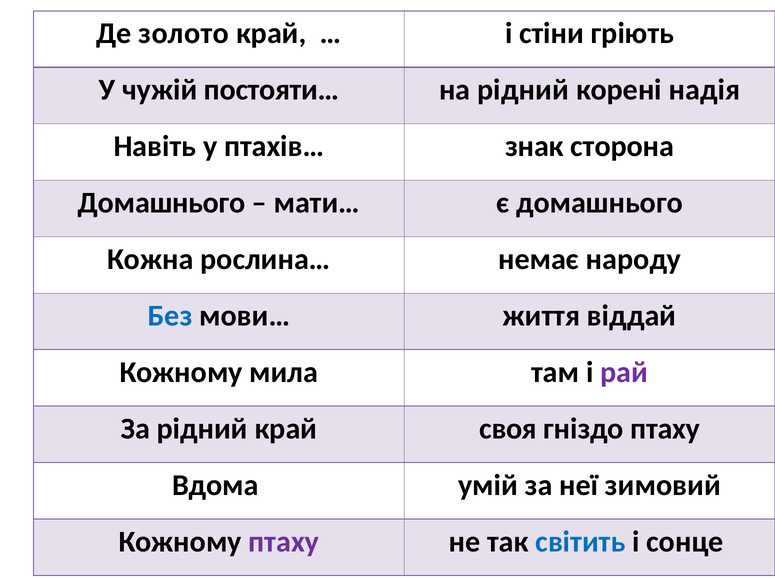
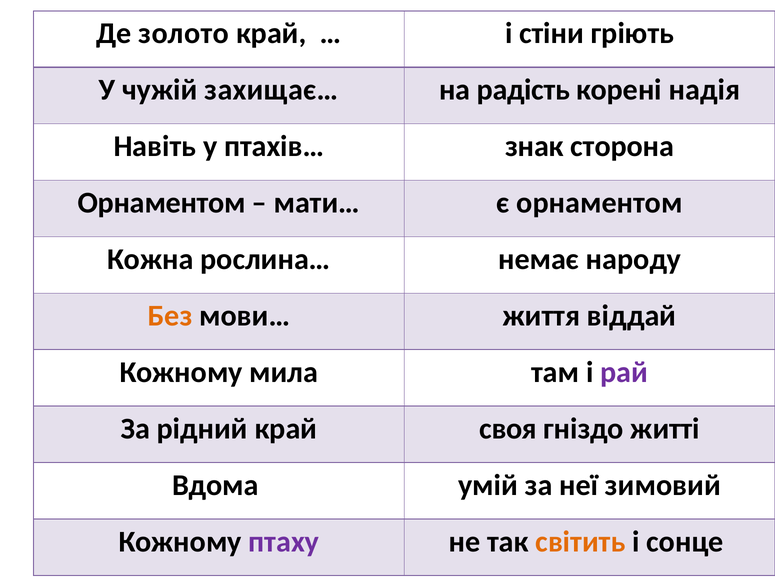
постояти…: постояти… -> захищає… (271, 90)
на рідний: рідний -> радість (523, 90)
Домашнього: Домашнього -> Орнаментом (162, 203)
є домашнього: домашнього -> орнаментом (600, 203)
Без colour: blue -> orange (170, 316)
гніздо птаху: птаху -> житті (665, 429)
світить colour: blue -> orange (580, 542)
